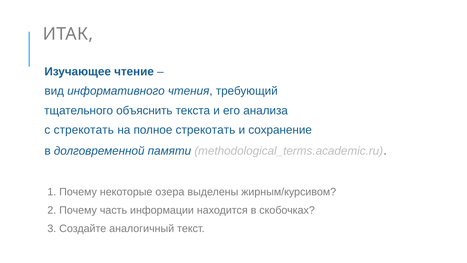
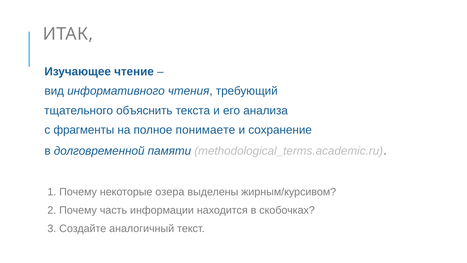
с стрекотать: стрекотать -> фрагменты (84, 130)
полное стрекотать: стрекотать -> понимаете (205, 130)
